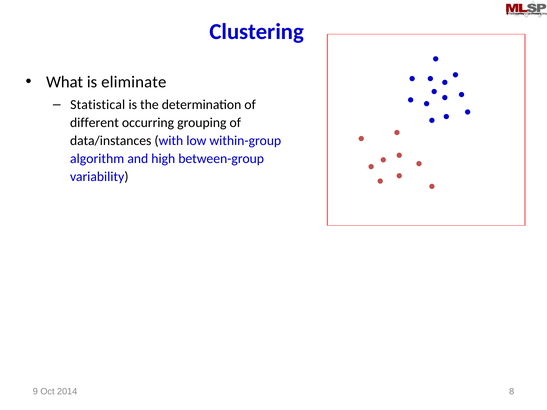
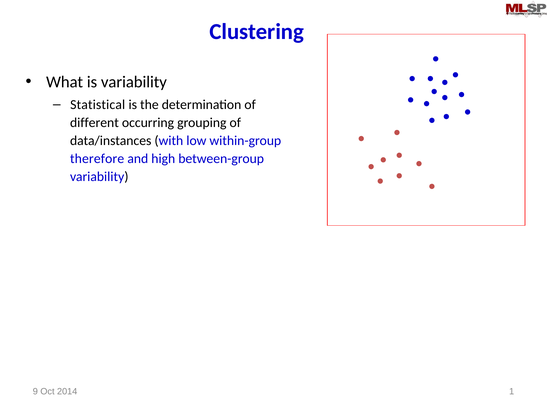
is eliminate: eliminate -> variability (134, 82)
algorithm: algorithm -> therefore (97, 159)
8: 8 -> 1 (512, 392)
